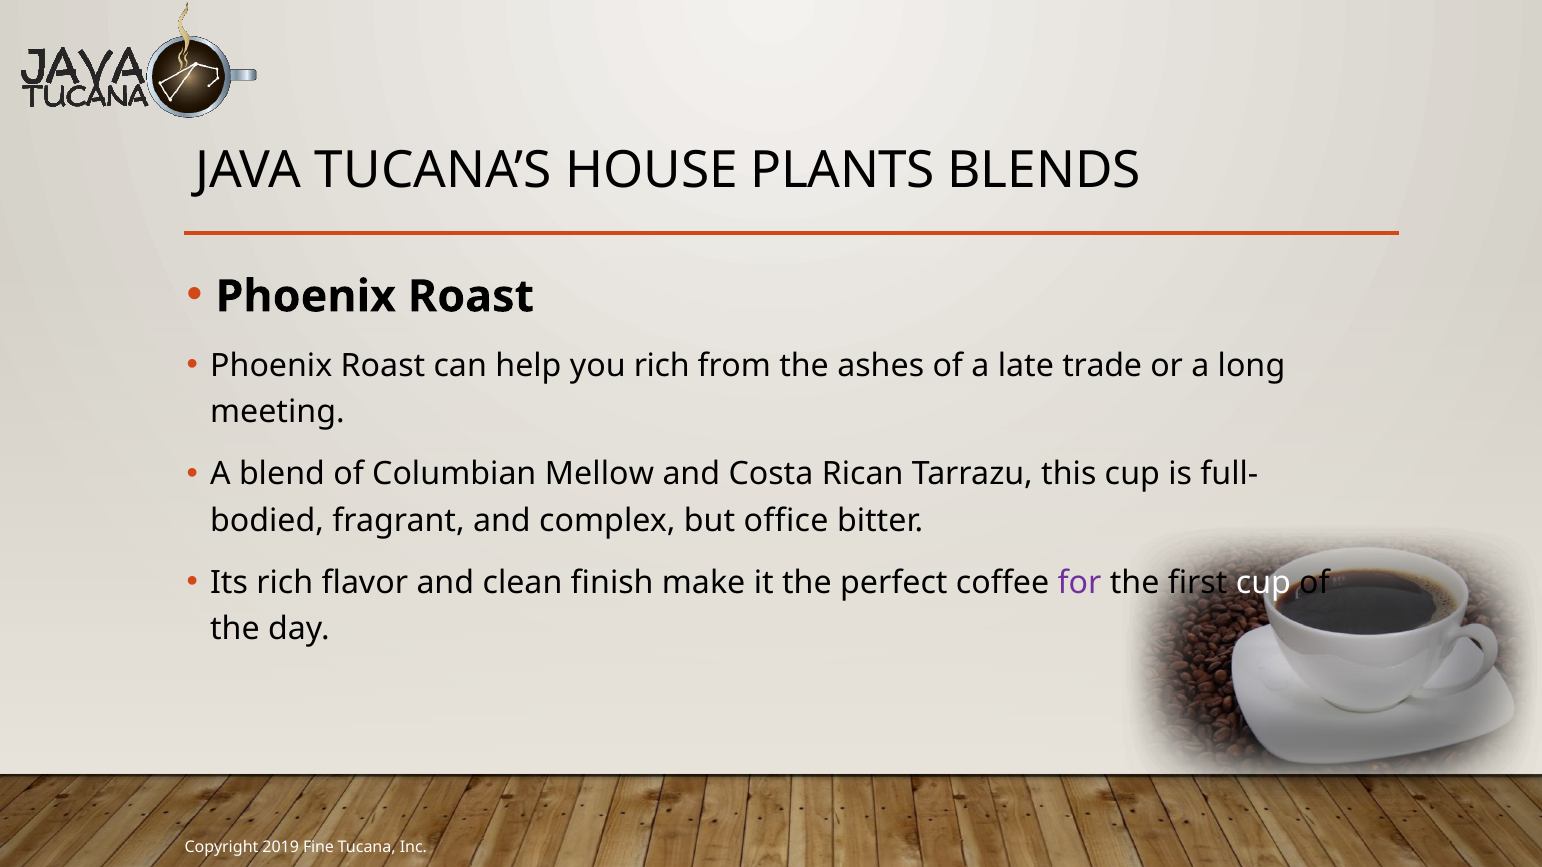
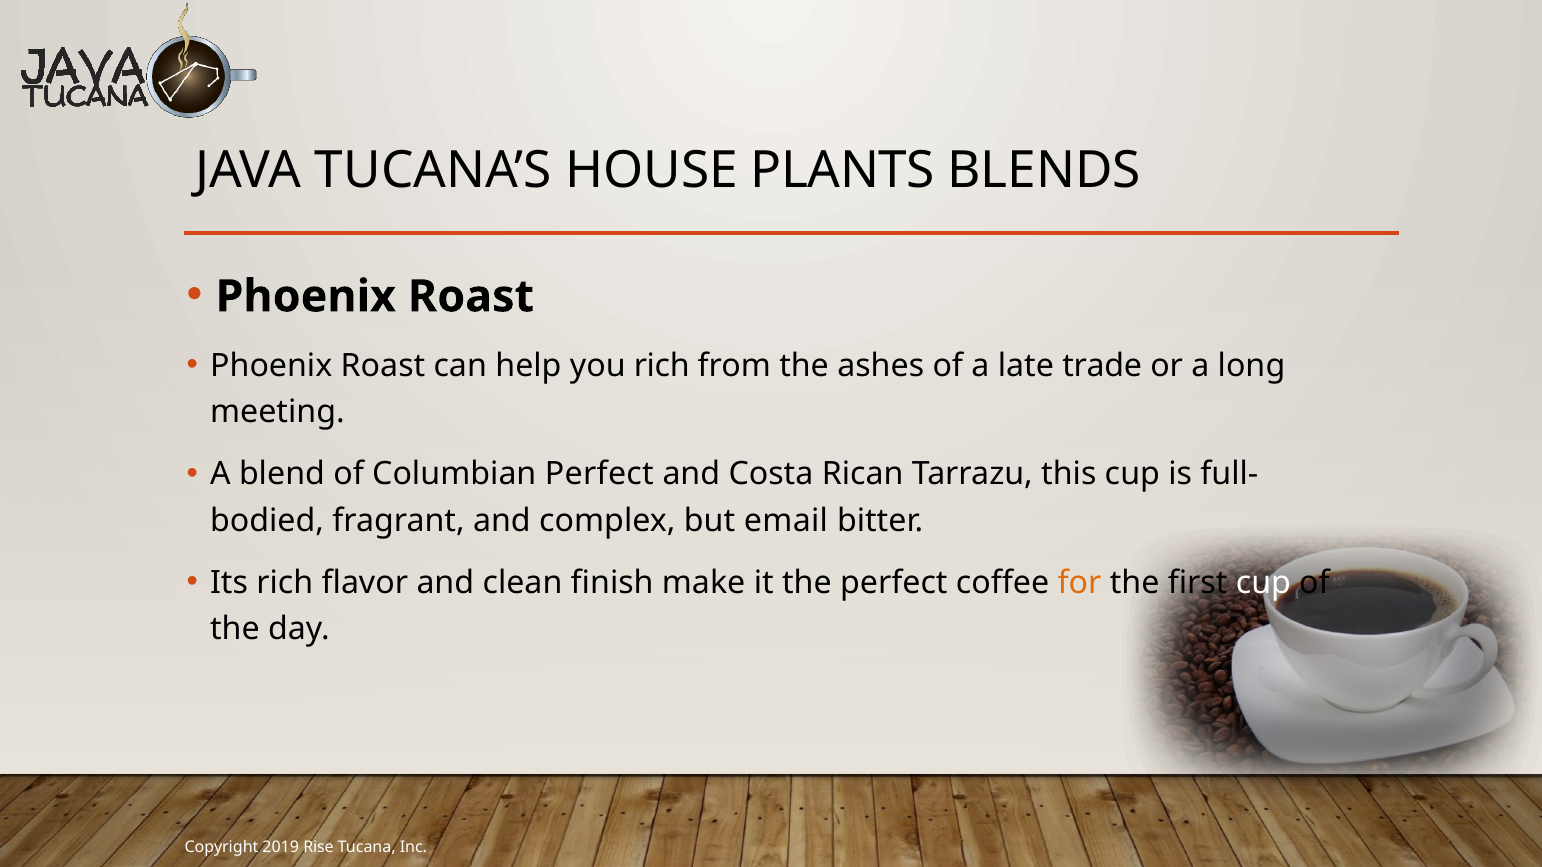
Columbian Mellow: Mellow -> Perfect (599, 474)
office: office -> email (786, 521)
for colour: purple -> orange (1080, 583)
Fine: Fine -> Rise (319, 848)
